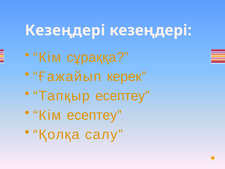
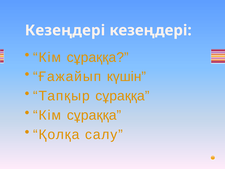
керек: керек -> күшін (126, 76)
Тапқыр есептеу: есептеу -> сұраққа (122, 96)
есептеу: есептеу -> сұраққа (94, 115)
